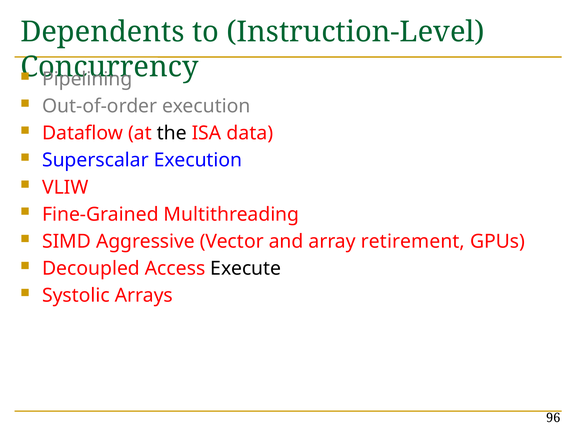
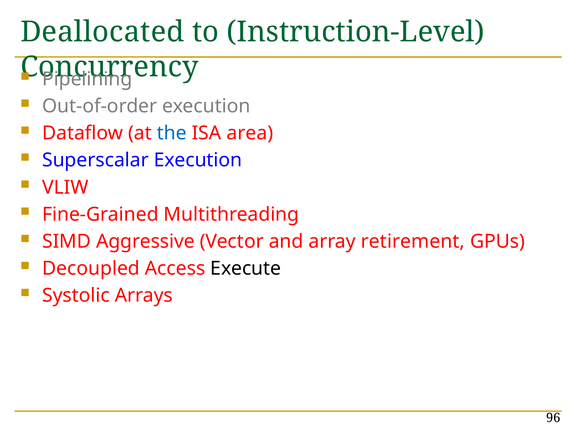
Dependents: Dependents -> Deallocated (102, 32)
the colour: black -> blue (172, 133)
data: data -> area (250, 133)
